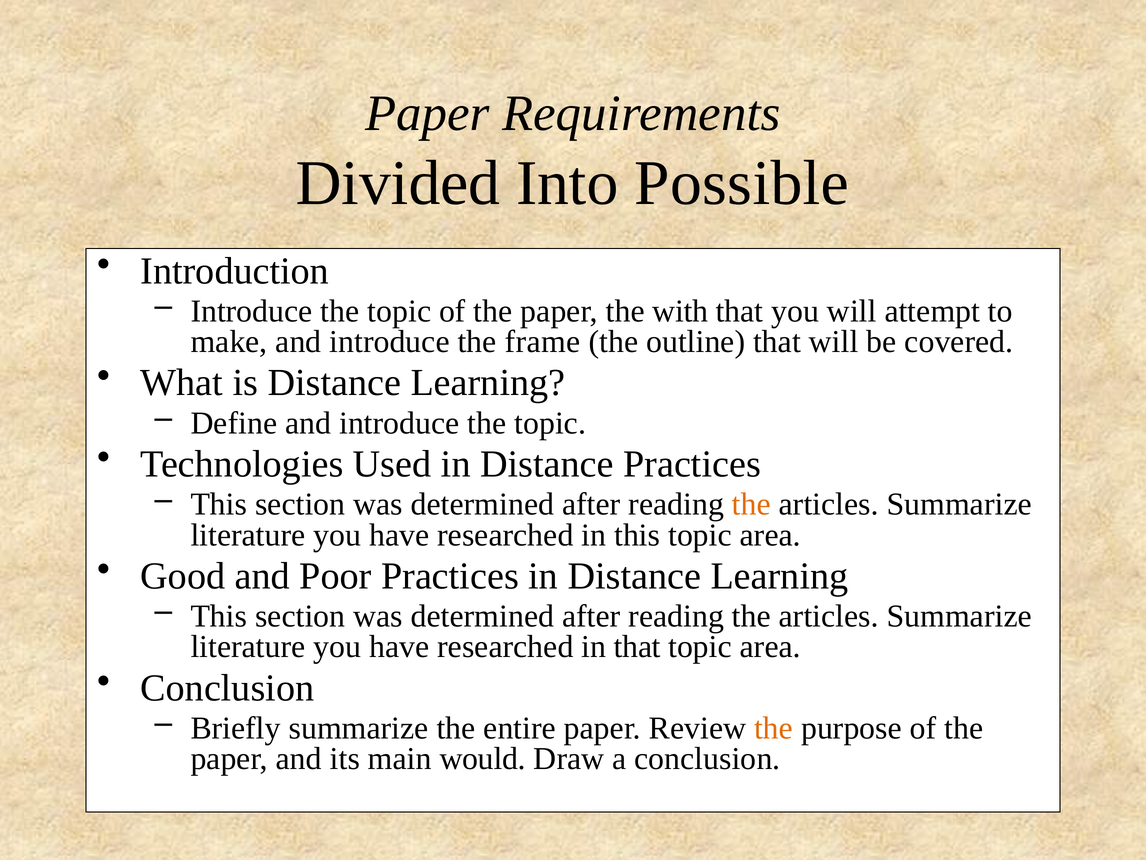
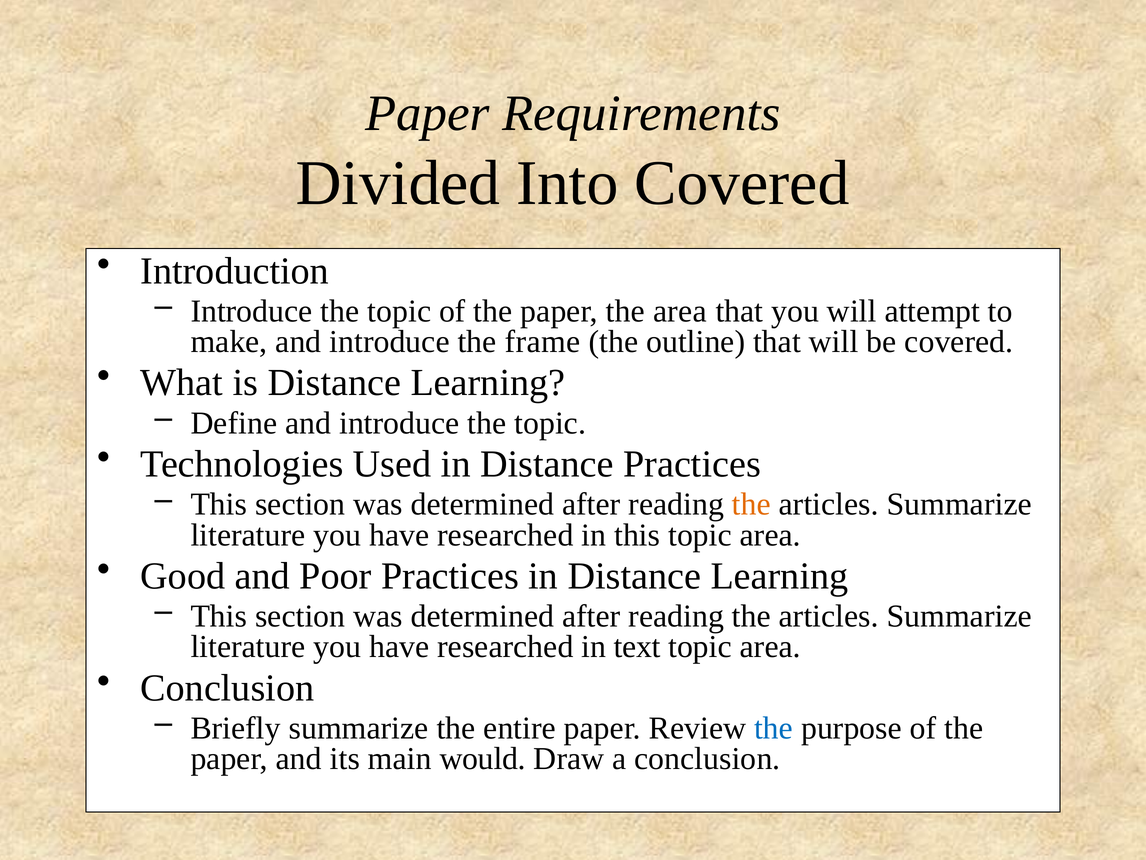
Into Possible: Possible -> Covered (742, 183)
the with: with -> area (680, 311)
in that: that -> text (637, 647)
the colour: orange -> blue (774, 728)
